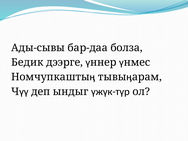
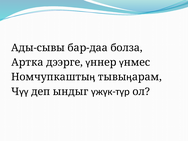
Бедик: Бедик -> Артка (27, 62)
